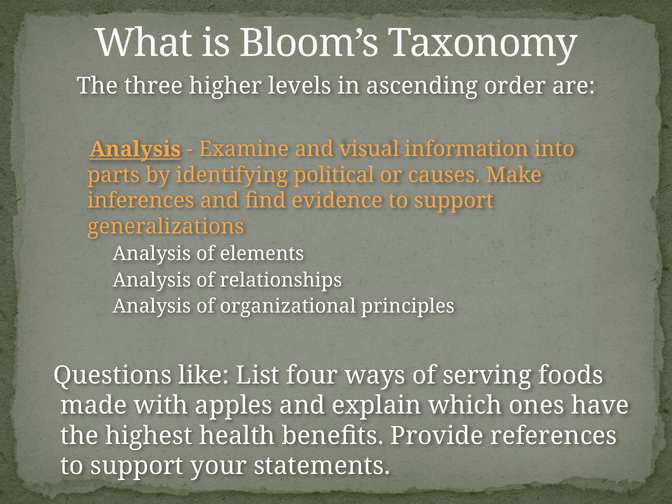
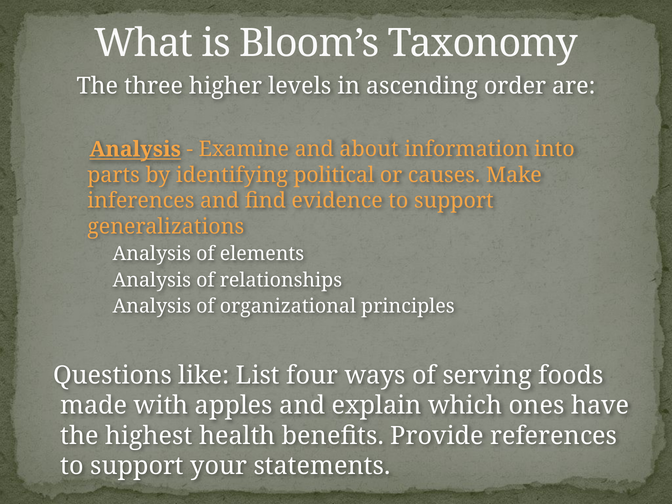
visual: visual -> about (369, 149)
